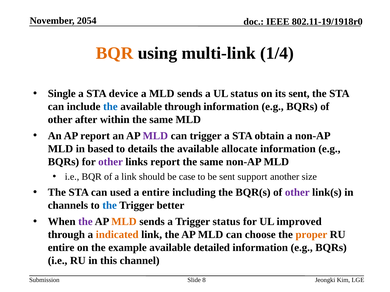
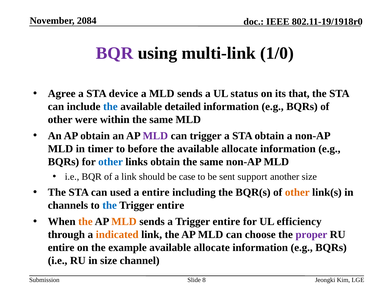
2054: 2054 -> 2084 (87, 21)
BQR colour: orange -> purple (115, 53)
1/4: 1/4 -> 1/0 (277, 53)
Single: Single -> Agree (62, 94)
its sent: sent -> that (299, 94)
available through: through -> detailed (183, 107)
after: after -> were (86, 120)
AP report: report -> obtain (95, 136)
based: based -> timer (100, 149)
details: details -> before (142, 149)
other colour: purple -> blue (111, 162)
links report: report -> obtain (165, 162)
other colour: purple -> orange (297, 193)
better: better -> entire (170, 206)
the colour: purple -> orange (85, 222)
a Trigger status: status -> entire (226, 222)
improved: improved -> efficiency (299, 222)
proper colour: orange -> purple (311, 235)
detailed: detailed -> allocate (212, 248)
in this: this -> size (109, 261)
